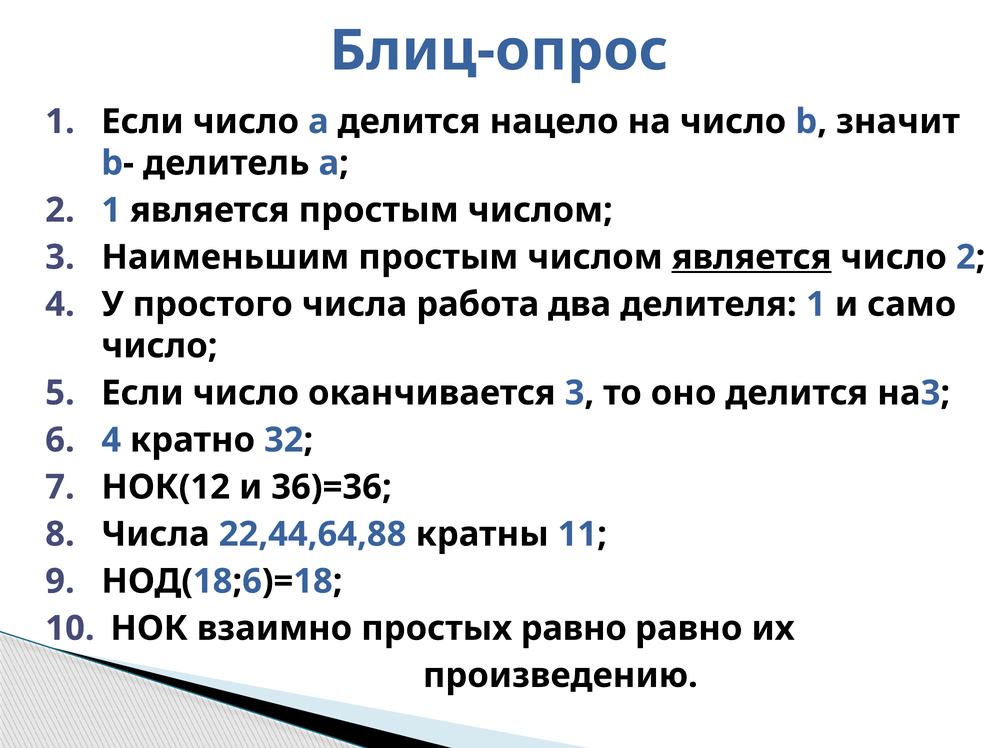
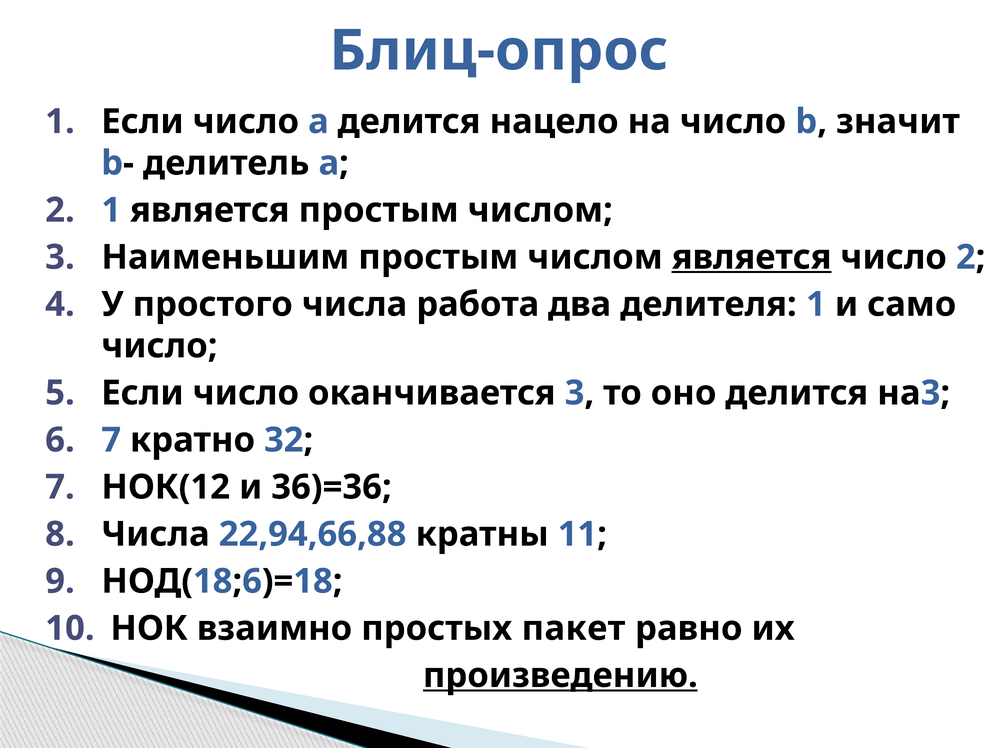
4: 4 -> 7 (111, 440)
22,44,64,88: 22,44,64,88 -> 22,94,66,88 (313, 535)
простых равно: равно -> пакет (573, 629)
произведению underline: none -> present (560, 676)
